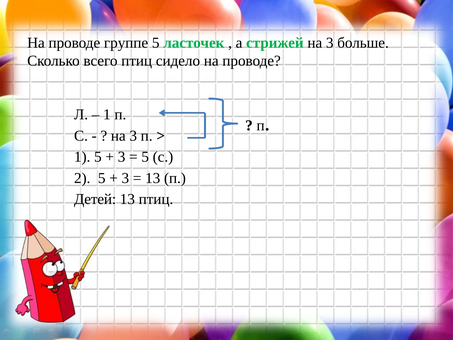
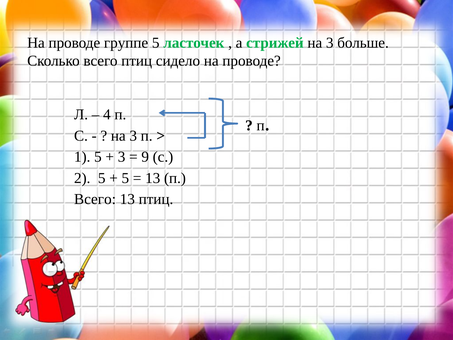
1: 1 -> 4 (107, 114)
5: 5 -> 9 (145, 157)
3: 3 -> 5 (125, 178)
Детей: Детей -> Всего (95, 199)
